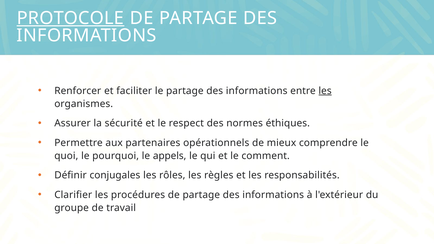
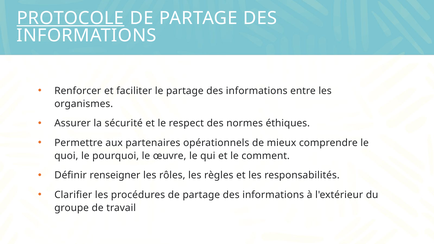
les underline: present -> none (325, 91)
appels: appels -> œuvre (170, 156)
conjugales: conjugales -> renseigner (115, 175)
